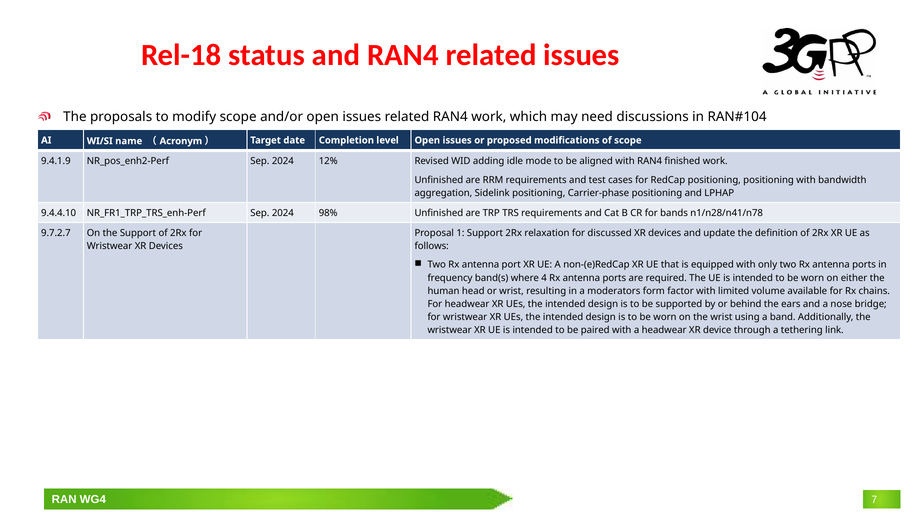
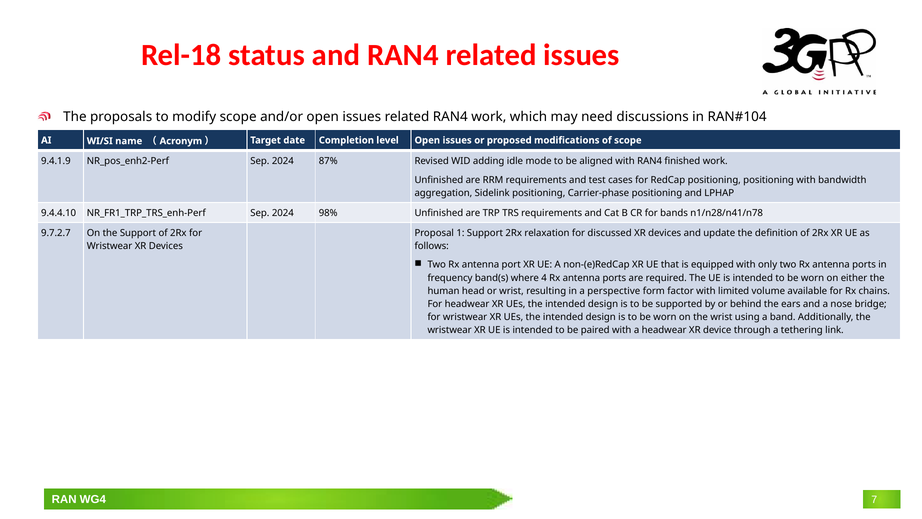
12%: 12% -> 87% (328, 161)
moderators: moderators -> perspective (614, 291)
